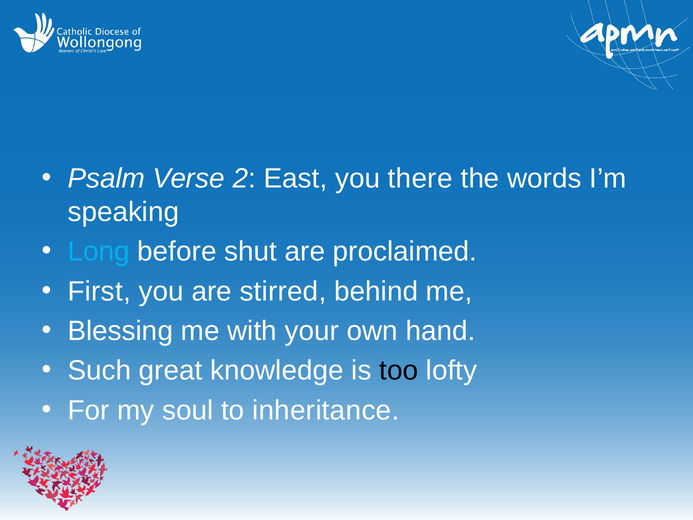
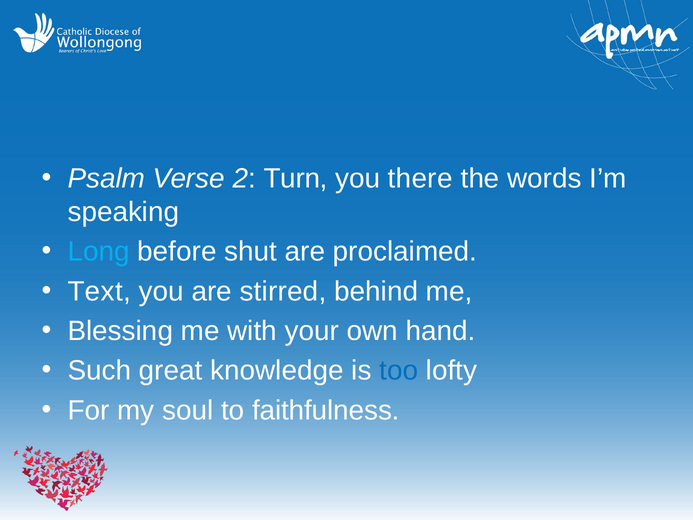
East: East -> Turn (296, 178)
First: First -> Text (99, 291)
too colour: black -> blue (399, 371)
inheritance: inheritance -> faithfulness (326, 410)
